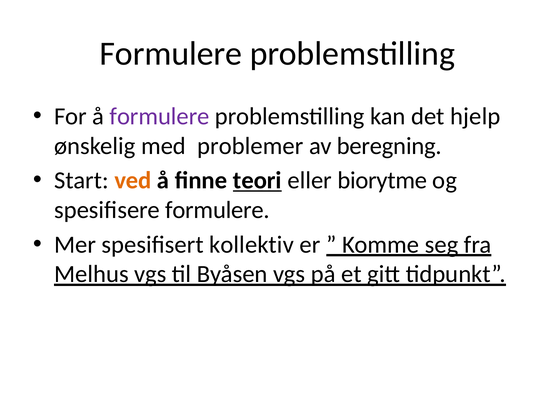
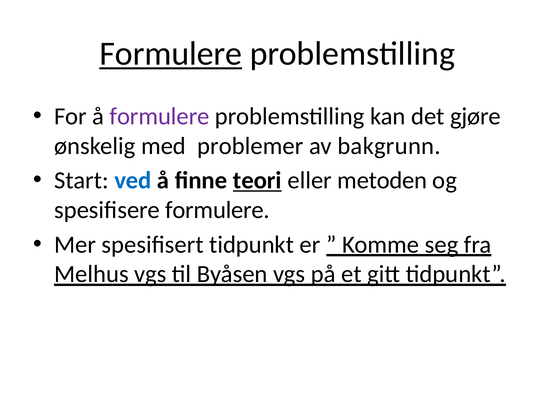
Formulere underline: none -> present (171, 54)
hjelp: hjelp -> gjøre (475, 116)
beregning: beregning -> bakgrunn (389, 146)
ved colour: orange -> blue (133, 181)
biorytme: biorytme -> metoden (382, 181)
spesifisert kollektiv: kollektiv -> tidpunkt (252, 245)
